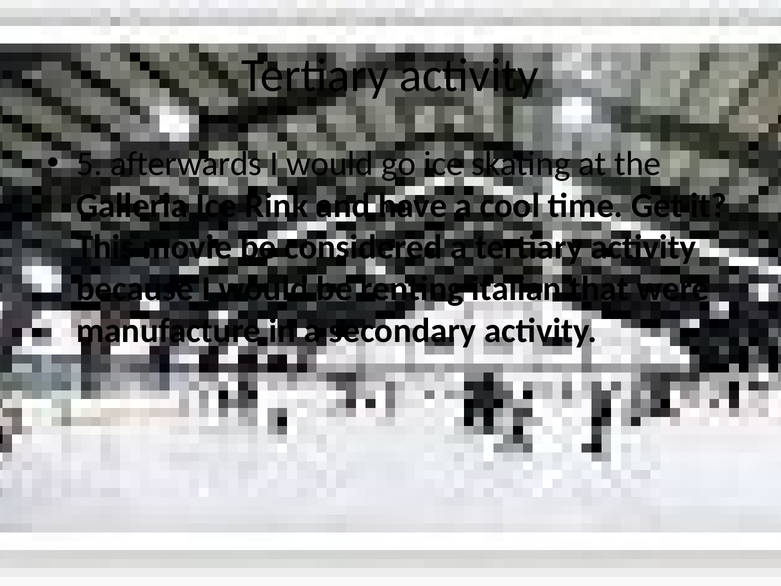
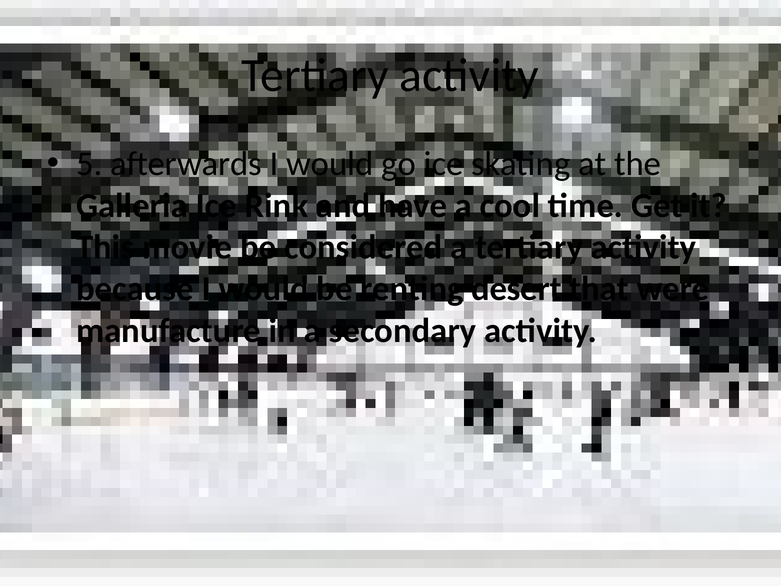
italian: italian -> desert (517, 289)
